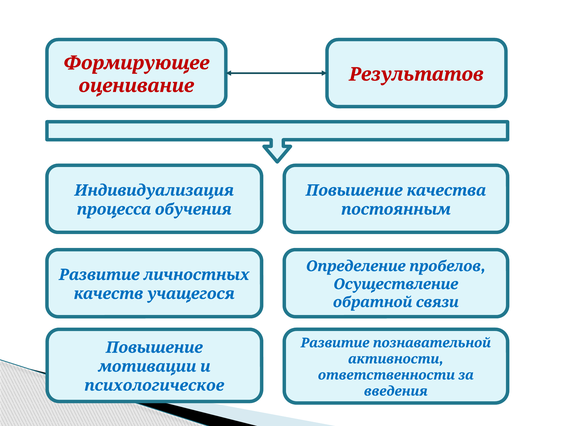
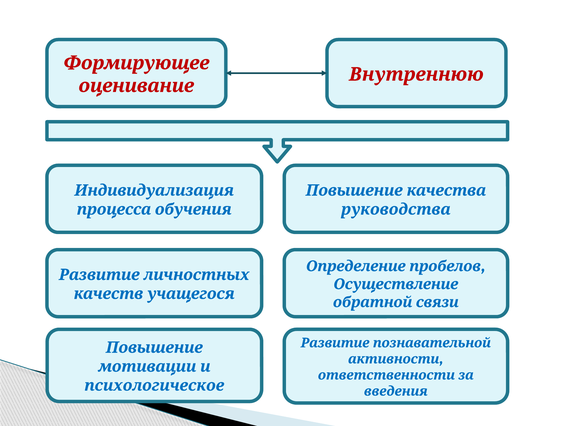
Результатов: Результатов -> Внутреннюю (416, 74)
постоянным: постоянным -> руководства (396, 209)
